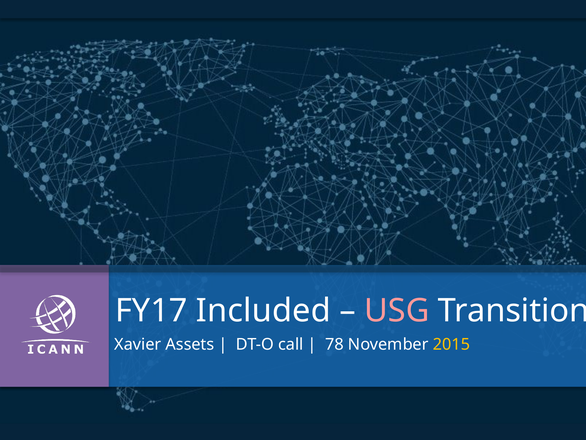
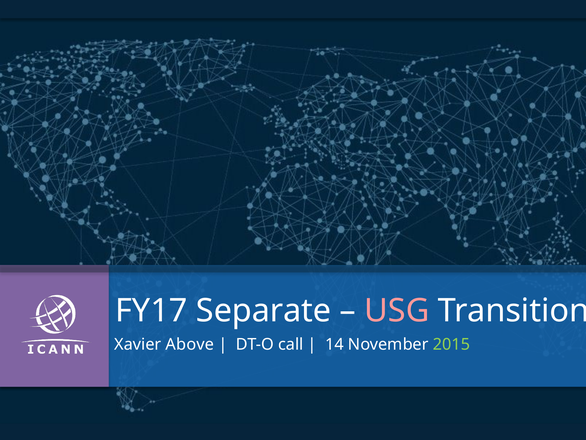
Included: Included -> Separate (264, 310)
Assets: Assets -> Above (190, 344)
78: 78 -> 14 (334, 344)
2015 colour: yellow -> light green (451, 344)
